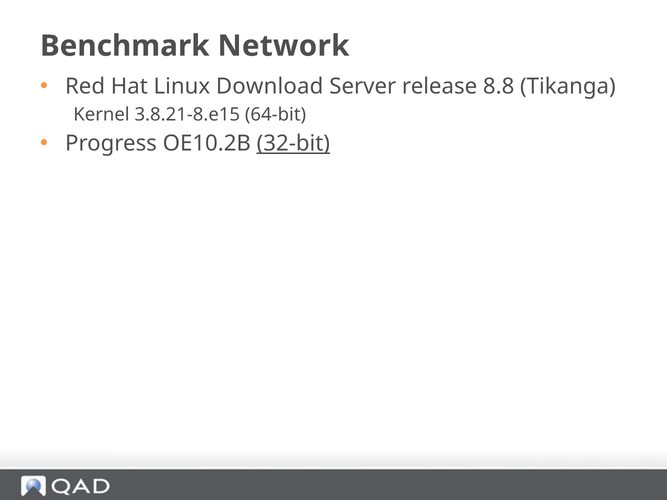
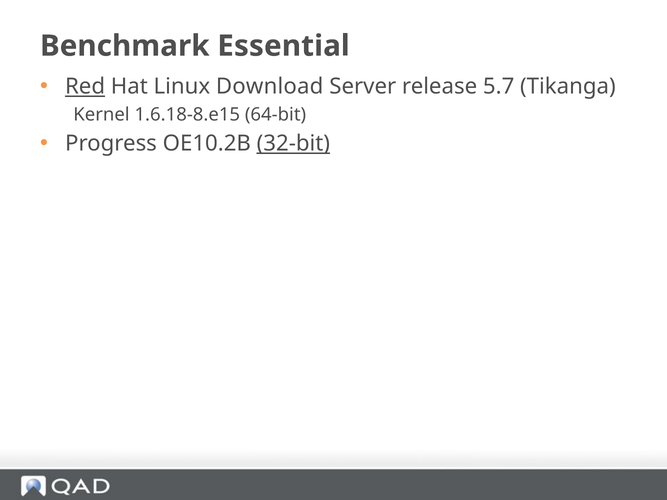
Network: Network -> Essential (284, 46)
Red underline: none -> present (85, 87)
8.8: 8.8 -> 5.7 (499, 87)
3.8.21-8.e15: 3.8.21-8.e15 -> 1.6.18-8.e15 (187, 115)
